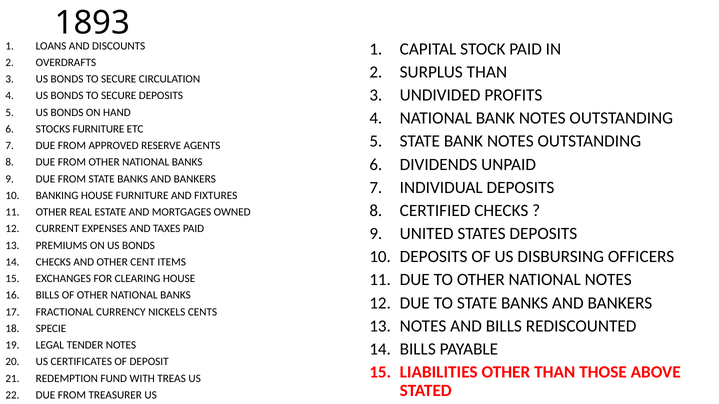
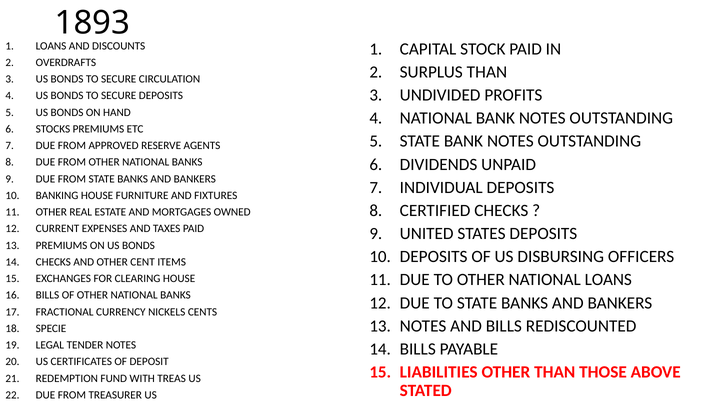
STOCKS FURNITURE: FURNITURE -> PREMIUMS (98, 129)
NATIONAL NOTES: NOTES -> LOANS (608, 280)
